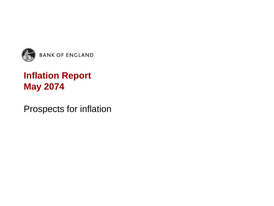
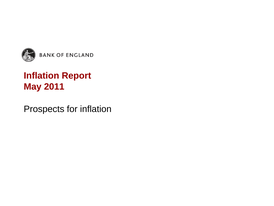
2074: 2074 -> 2011 (54, 87)
